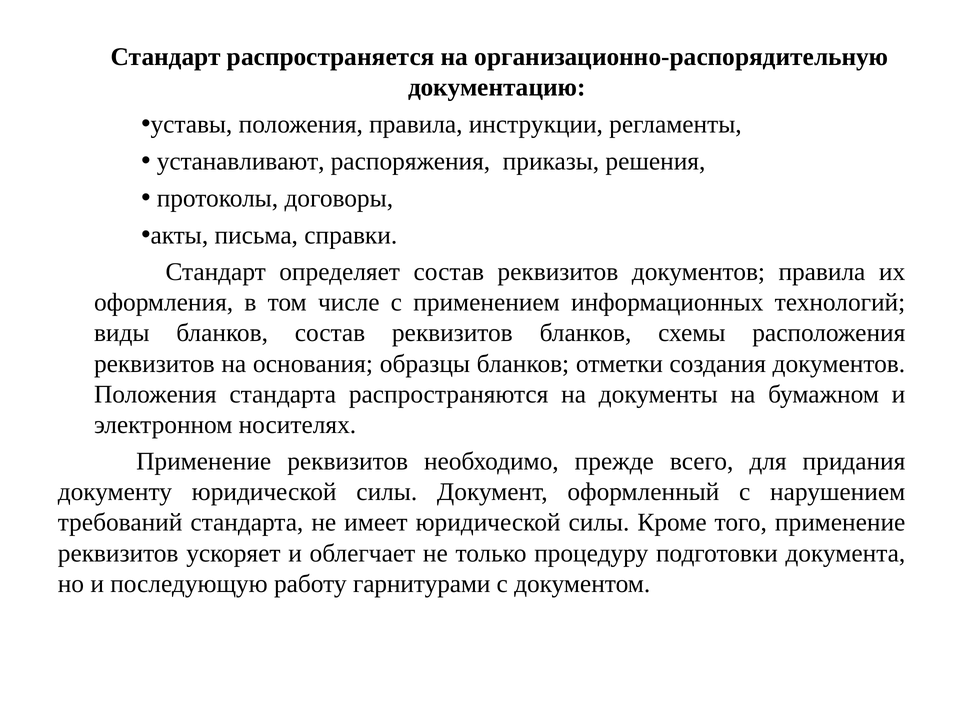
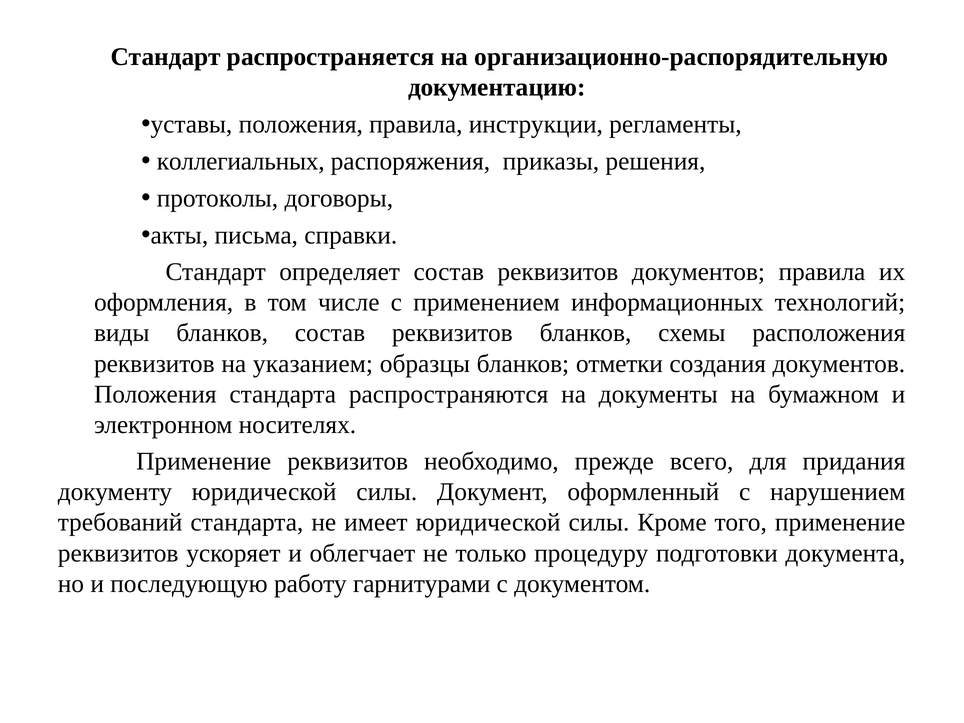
устанавливают: устанавливают -> коллегиальных (241, 161)
основания: основания -> указанием (313, 364)
